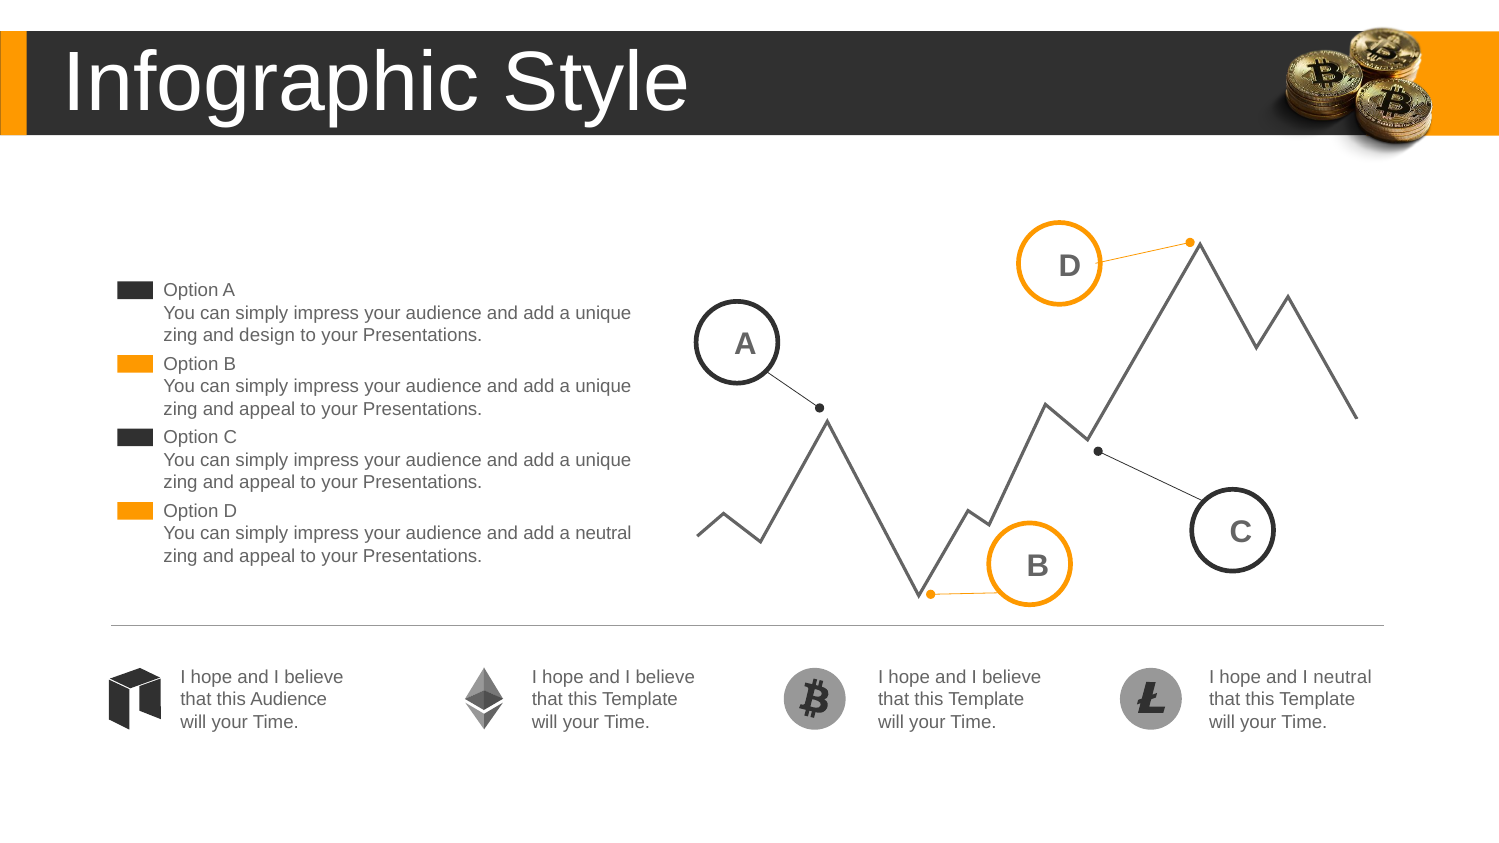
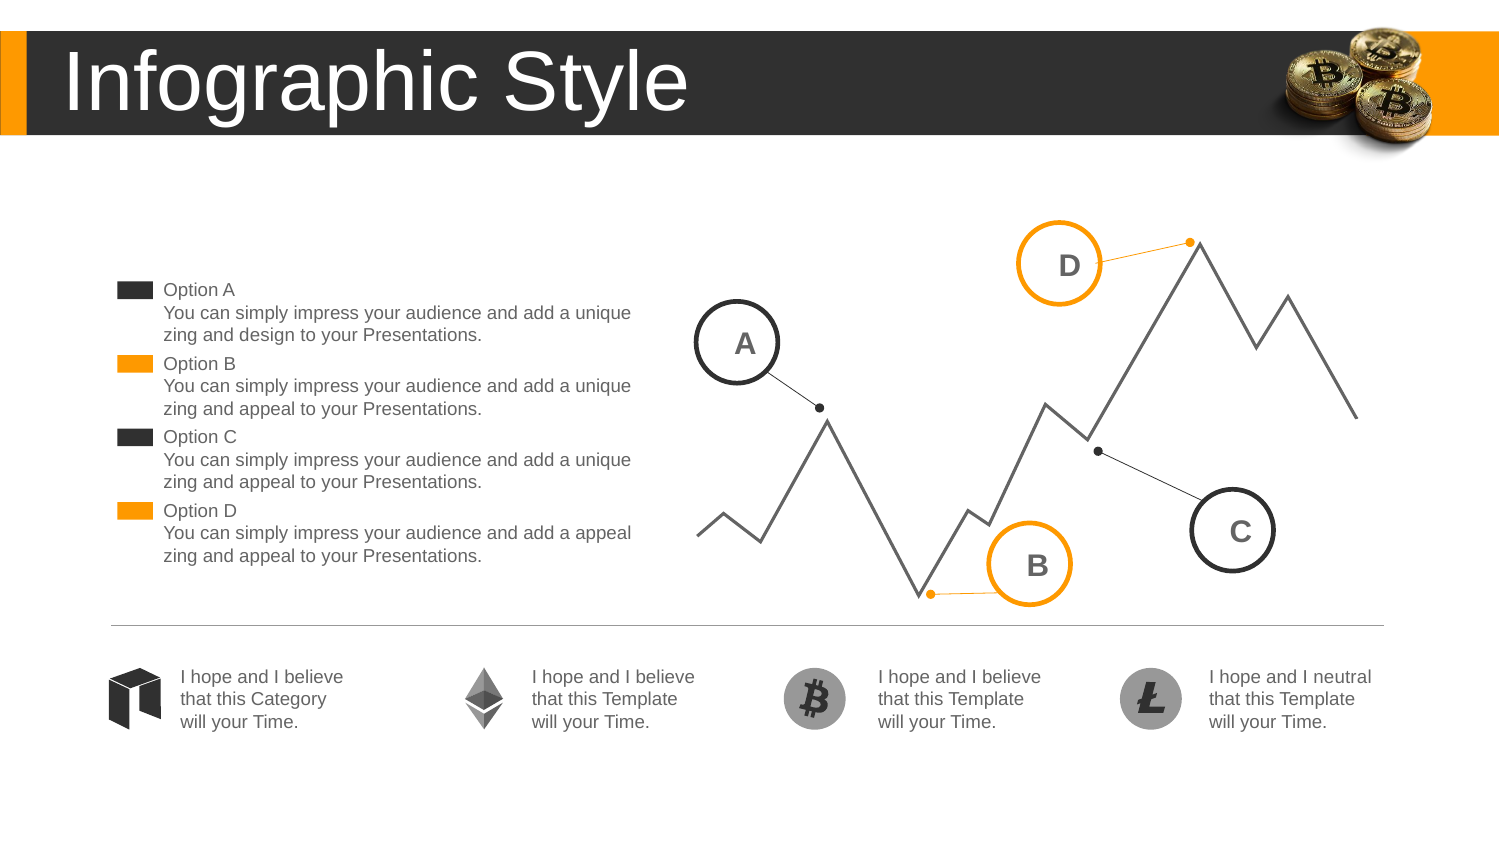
a neutral: neutral -> appeal (603, 534)
this Audience: Audience -> Category (289, 700)
